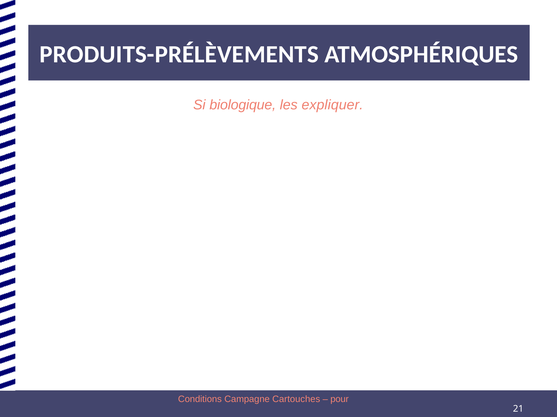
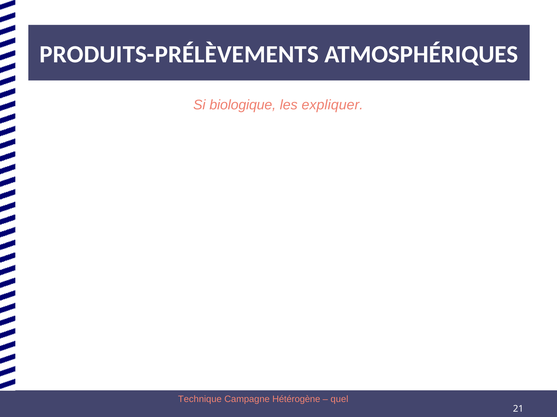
Conditions: Conditions -> Technique (200, 400)
Cartouches: Cartouches -> Hétérogène (296, 400)
pour: pour -> quel (339, 400)
